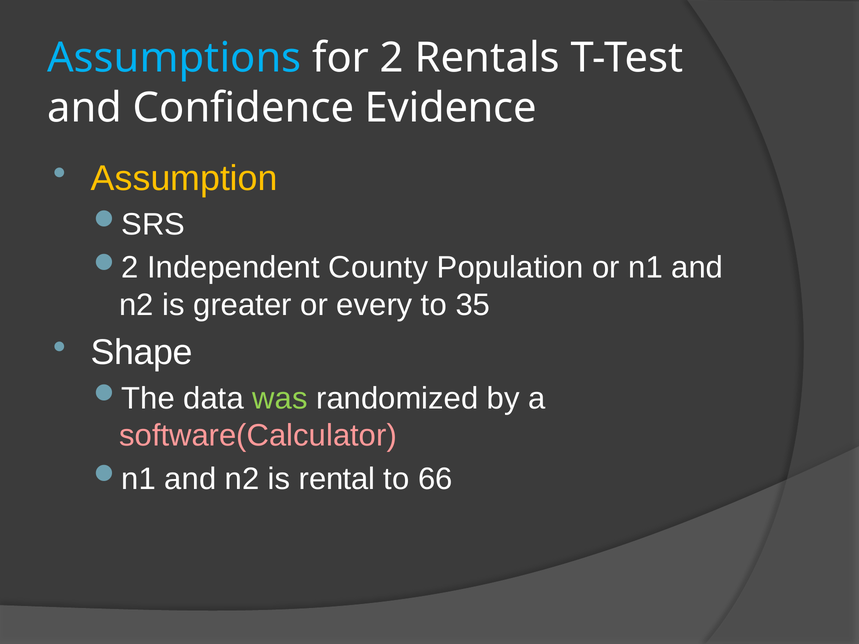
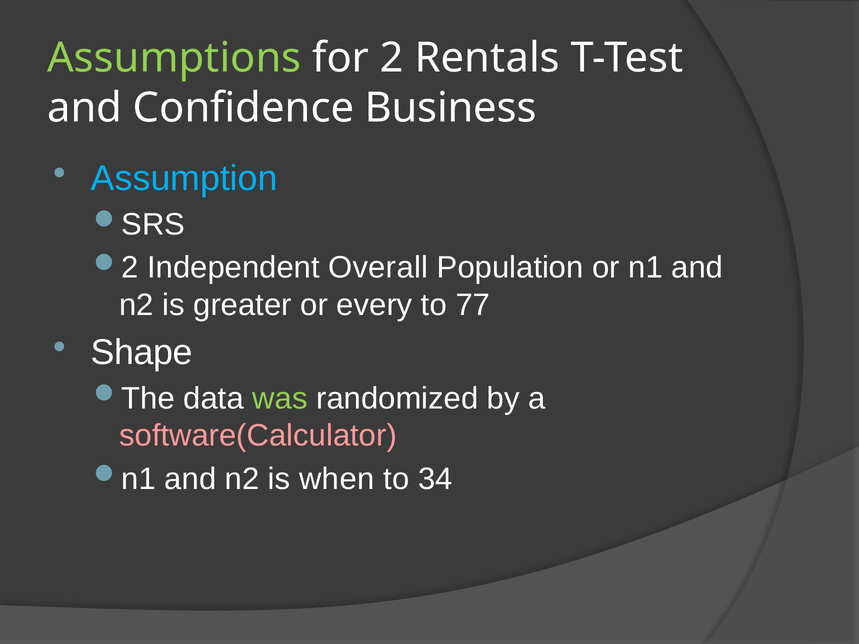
Assumptions colour: light blue -> light green (174, 58)
Evidence: Evidence -> Business (451, 108)
Assumption colour: yellow -> light blue (184, 179)
County: County -> Overall (378, 268)
35: 35 -> 77 (473, 305)
rental: rental -> when (337, 479)
66: 66 -> 34 (435, 479)
